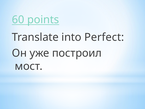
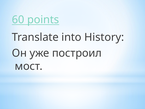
Perfect: Perfect -> History (104, 37)
